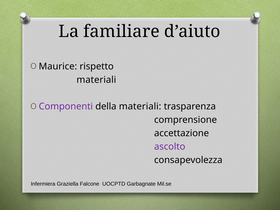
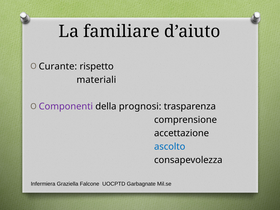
Maurice: Maurice -> Curante (58, 66)
della materiali: materiali -> prognosi (140, 107)
ascolto colour: purple -> blue (170, 147)
